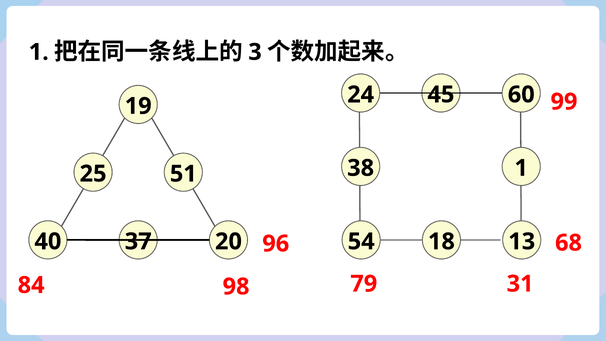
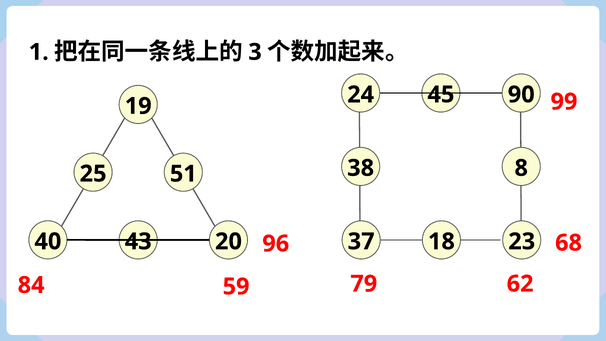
60: 60 -> 90 (521, 95)
38 1: 1 -> 8 (521, 168)
37: 37 -> 43 (138, 241)
54: 54 -> 37 (361, 241)
13: 13 -> 23 (522, 241)
31: 31 -> 62 (520, 284)
98: 98 -> 59 (236, 287)
